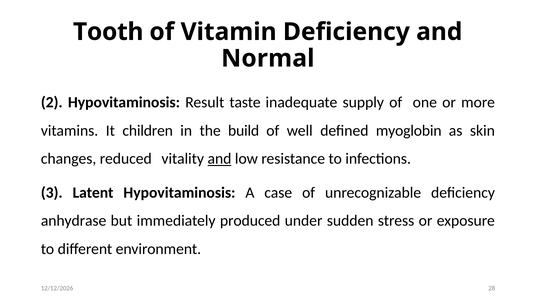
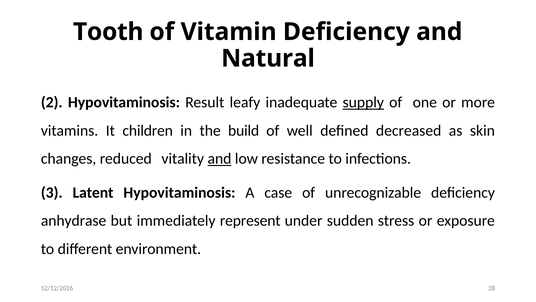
Normal: Normal -> Natural (268, 58)
taste: taste -> leafy (245, 102)
supply underline: none -> present (363, 102)
myoglobin: myoglobin -> decreased (409, 130)
produced: produced -> represent (250, 220)
